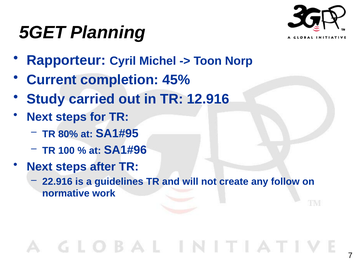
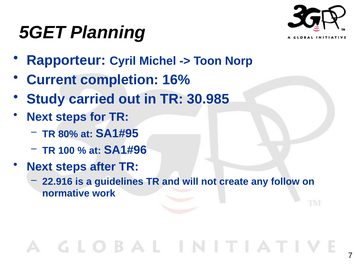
45%: 45% -> 16% (176, 80)
12.916: 12.916 -> 30.985 (208, 99)
